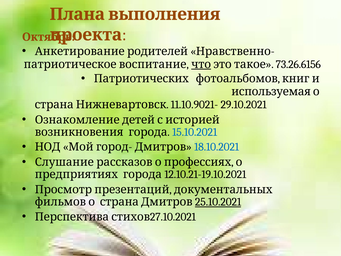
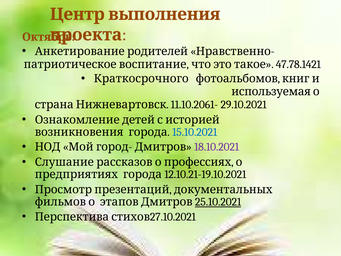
Плана: Плана -> Центр (77, 14)
что underline: present -> none (201, 64)
73.26.6156: 73.26.6156 -> 47.78.1421 (298, 64)
Патриотических: Патриотических -> Краткосрочного (141, 79)
11.10.9021-: 11.10.9021- -> 11.10.2061- (194, 104)
18.10.2021 colour: blue -> purple (217, 147)
фильмов о страна: страна -> этапов (119, 202)
